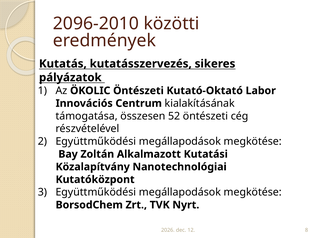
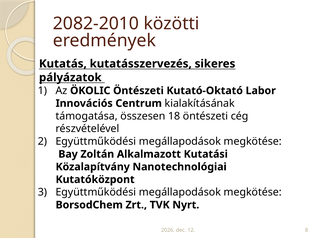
2096-2010: 2096-2010 -> 2082-2010 (96, 24)
52: 52 -> 18 (174, 116)
